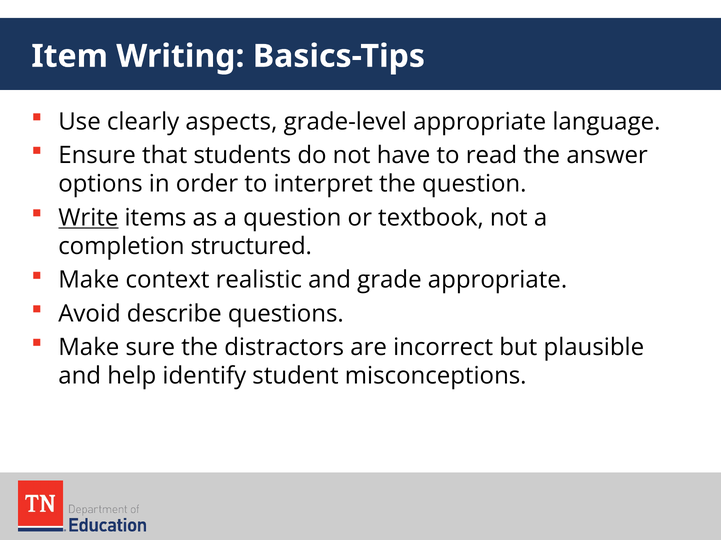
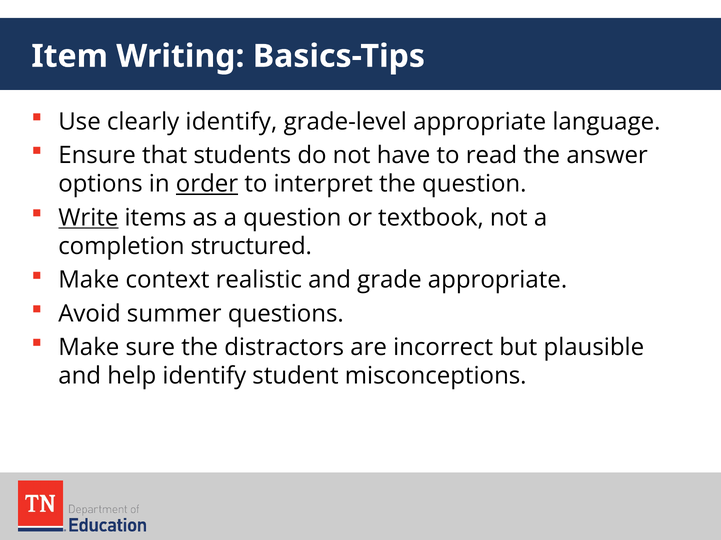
clearly aspects: aspects -> identify (231, 122)
order underline: none -> present (207, 184)
describe: describe -> summer (174, 314)
